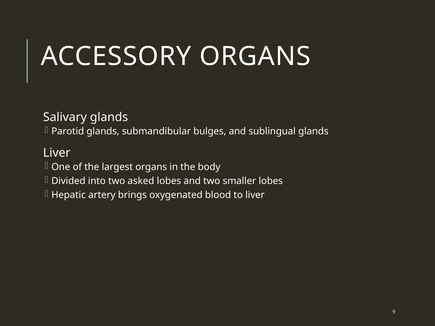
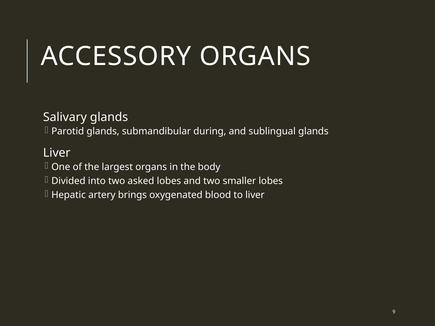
bulges: bulges -> during (210, 132)
